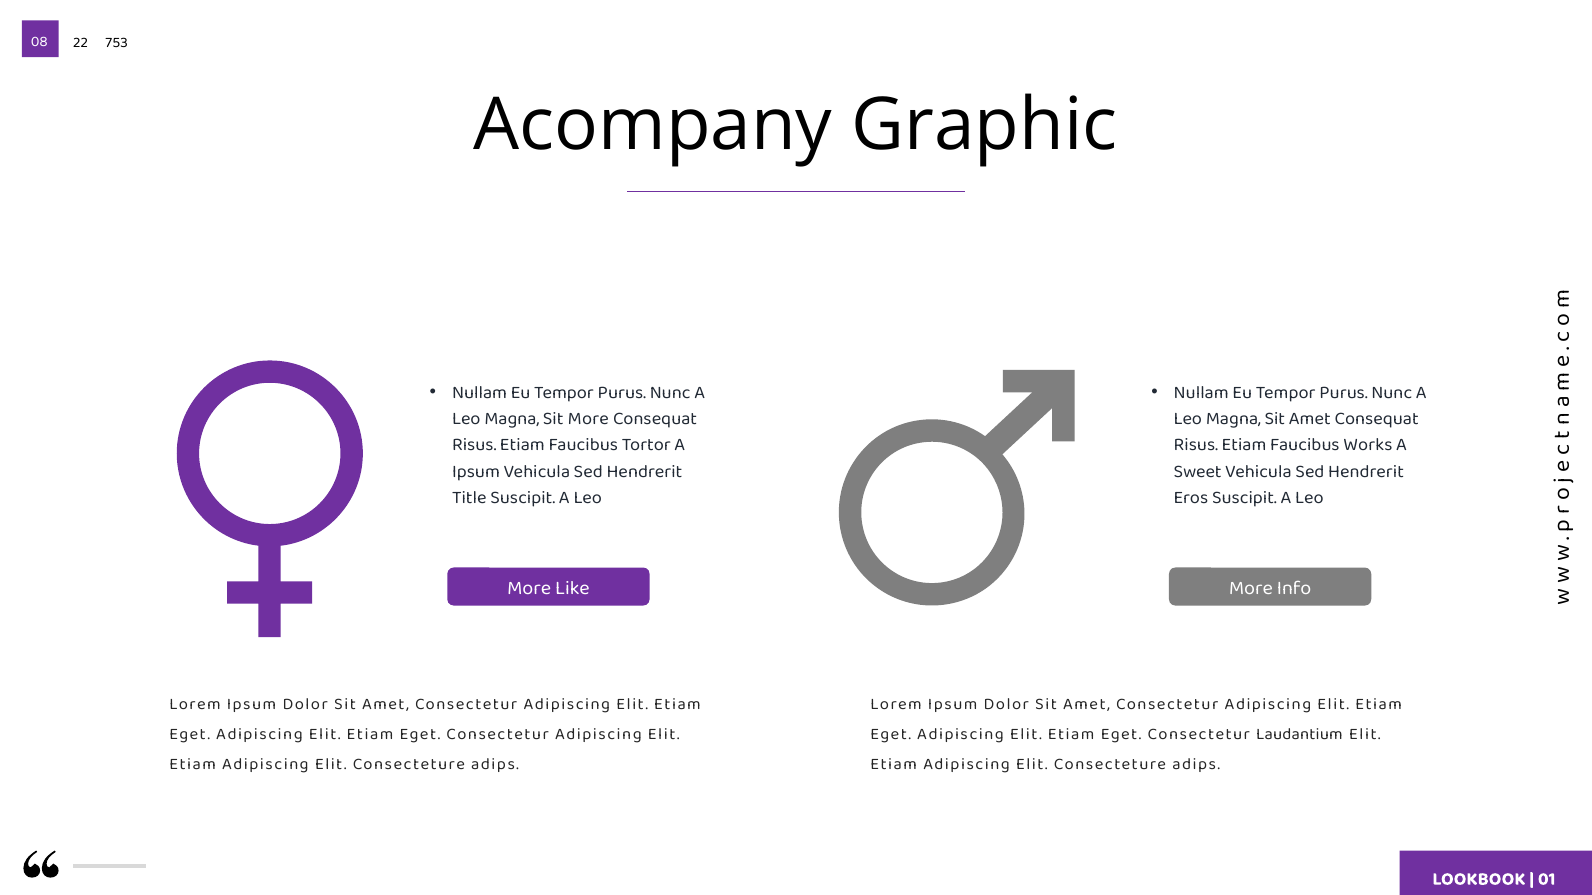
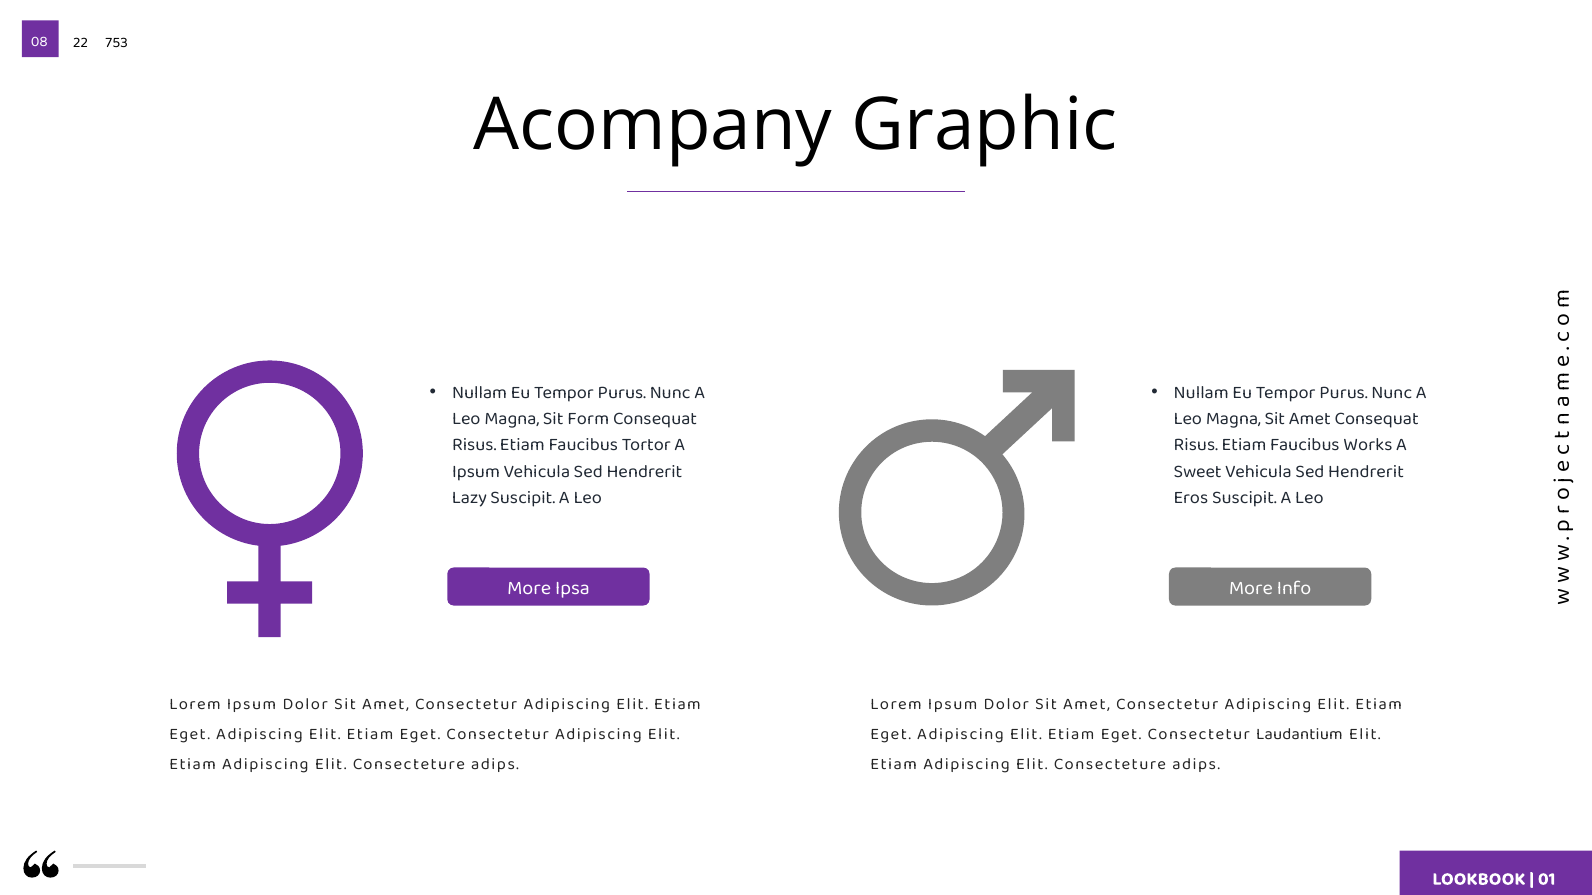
Sit More: More -> Form (588, 419)
Title: Title -> Lazy (469, 498)
Like: Like -> Ipsa (572, 588)
